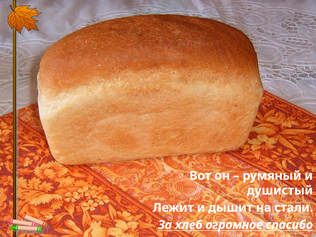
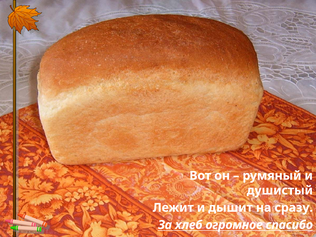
стали: стали -> сразу (294, 208)
